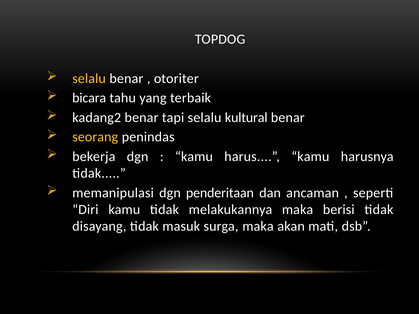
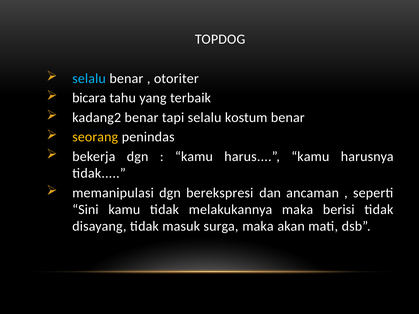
selalu colour: yellow -> light blue (89, 78)
kultural: kultural -> kostum (246, 118)
penderitaan: penderitaan -> berekspresi (220, 193)
Diri: Diri -> Sini (85, 210)
